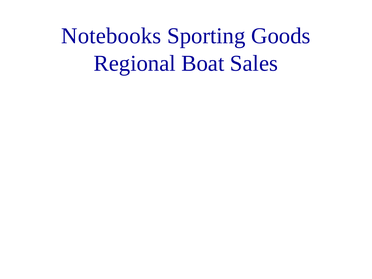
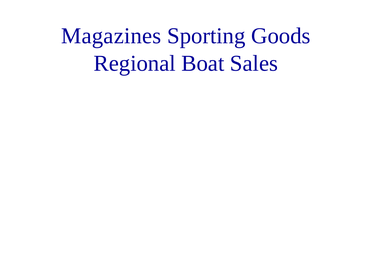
Notebooks: Notebooks -> Magazines (111, 36)
